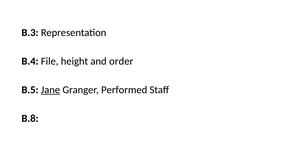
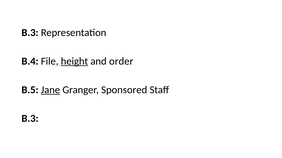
height underline: none -> present (74, 61)
Performed: Performed -> Sponsored (124, 90)
B.8: B.8 -> B.3 (30, 119)
